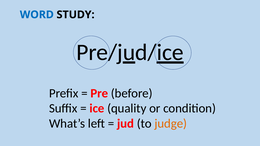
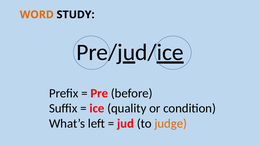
WORD colour: blue -> orange (37, 15)
